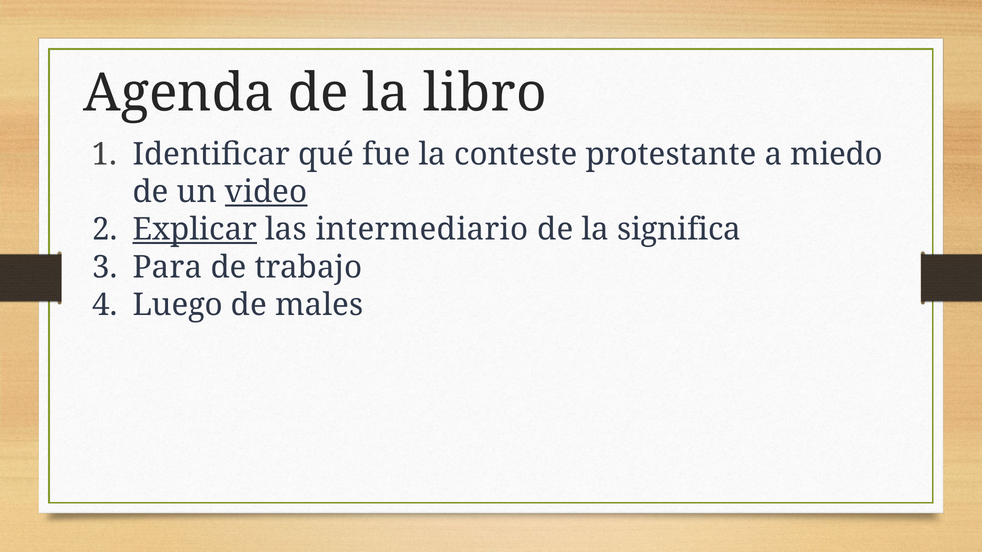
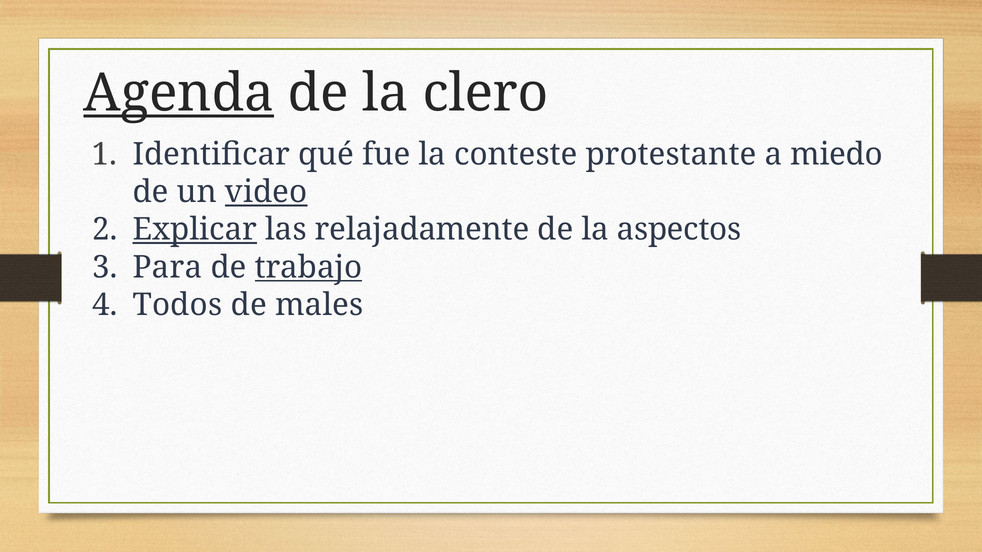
Agenda underline: none -> present (179, 93)
libro: libro -> clero (486, 93)
intermediario: intermediario -> relajadamente (422, 230)
significa: significa -> aspectos (679, 230)
trabajo underline: none -> present (308, 267)
Luego: Luego -> Todos (178, 305)
